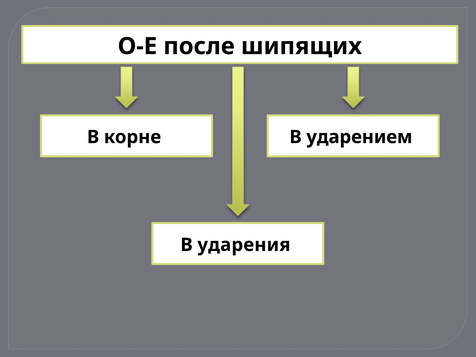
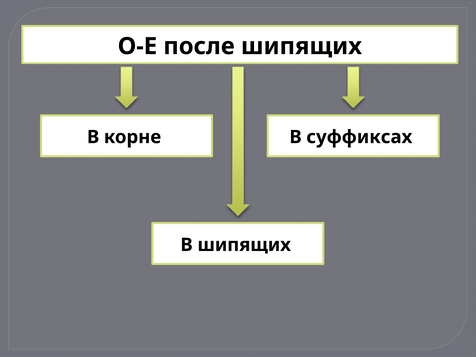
ударением: ударением -> суффиксах (359, 137)
В ударения: ударения -> шипящих (244, 245)
